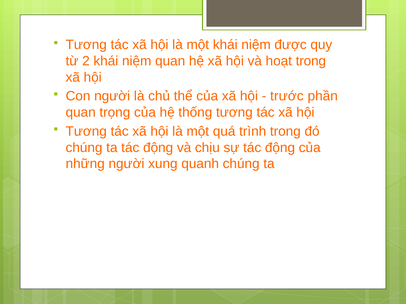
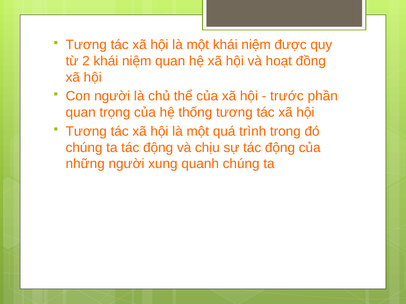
hoạt trong: trong -> đồng (311, 61)
